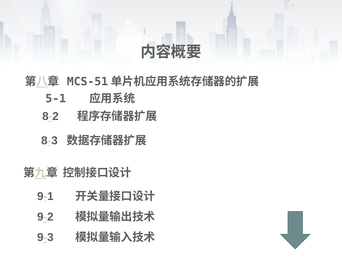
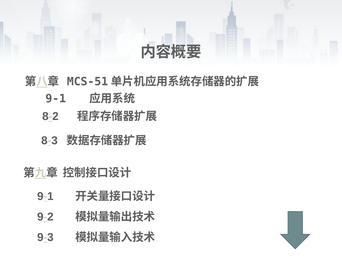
5-1: 5-1 -> 9-1 (56, 98)
